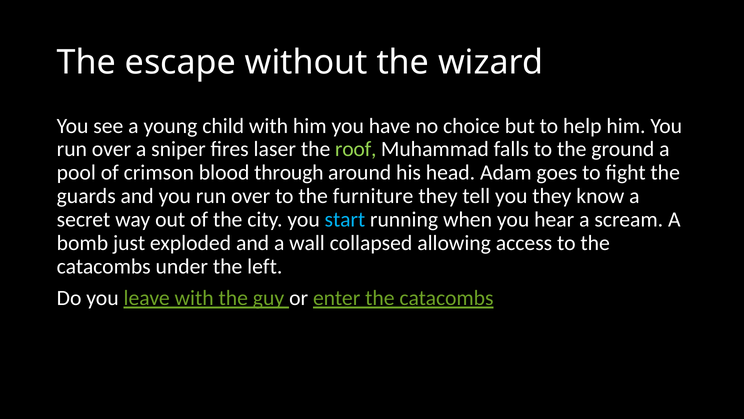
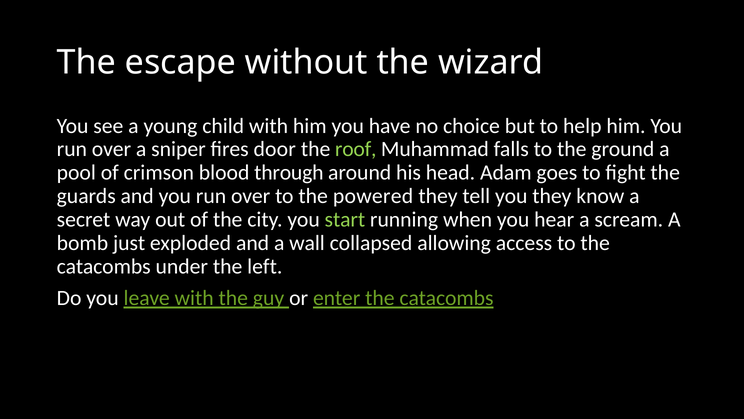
laser: laser -> door (275, 149)
furniture: furniture -> powered (373, 196)
start colour: light blue -> light green (345, 219)
